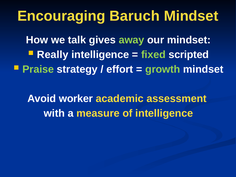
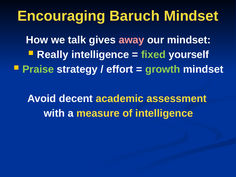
away colour: light green -> pink (131, 40)
scripted: scripted -> yourself (189, 55)
worker: worker -> decent (76, 99)
